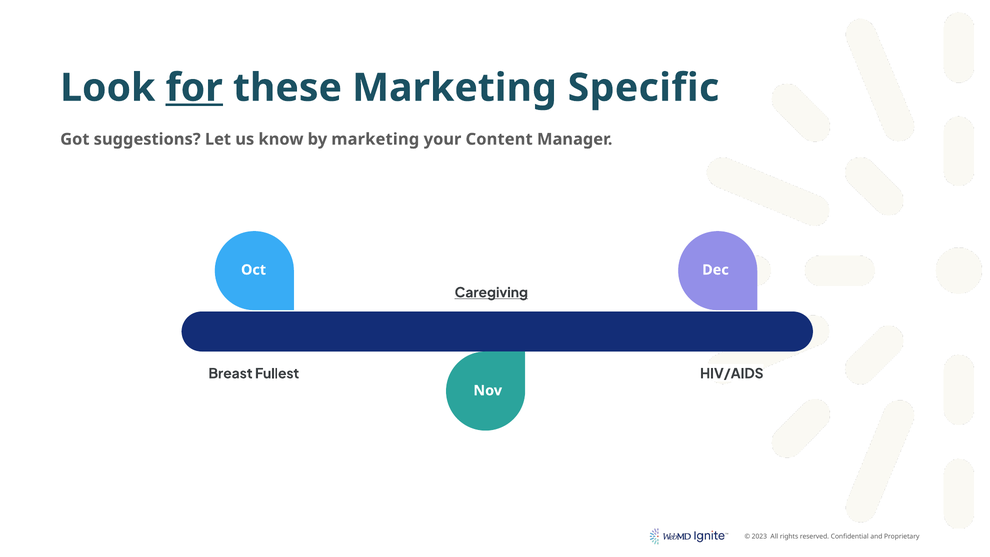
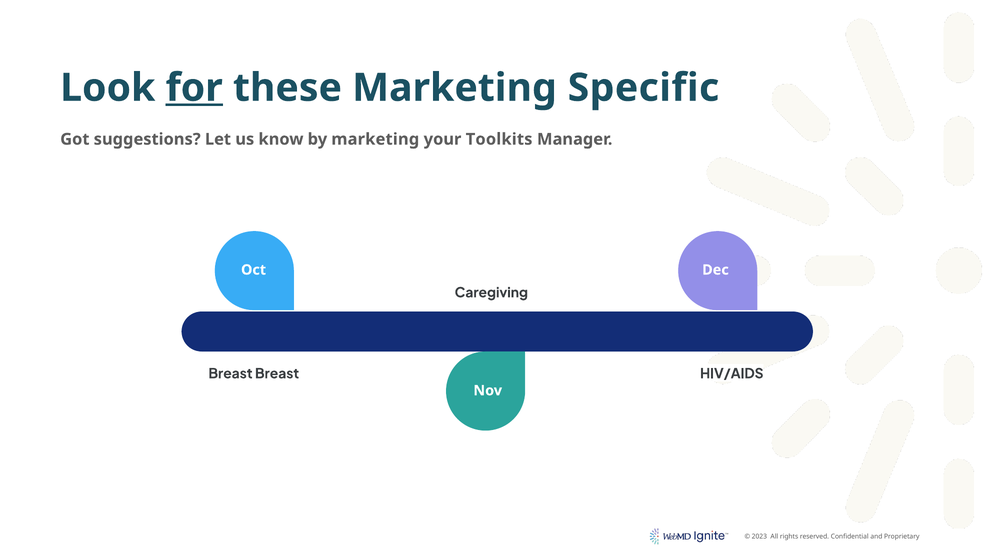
Content: Content -> Toolkits (499, 139)
Caregiving underline: present -> none (491, 293)
Breast Fullest: Fullest -> Breast (277, 374)
